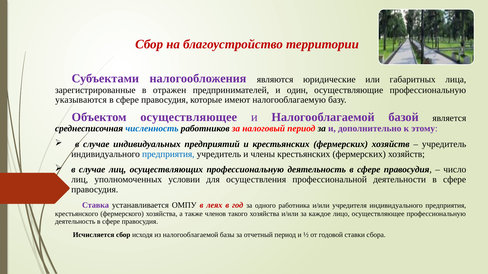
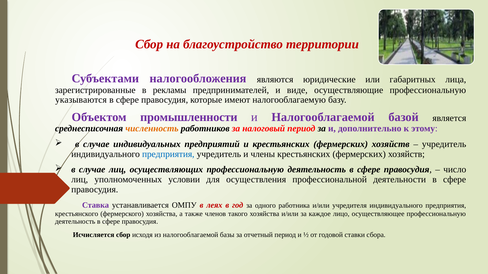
отражен: отражен -> рекламы (170, 90)
один: один -> виде (297, 90)
Объектом осуществляющее: осуществляющее -> промышленности (189, 117)
численность colour: blue -> orange (152, 129)
